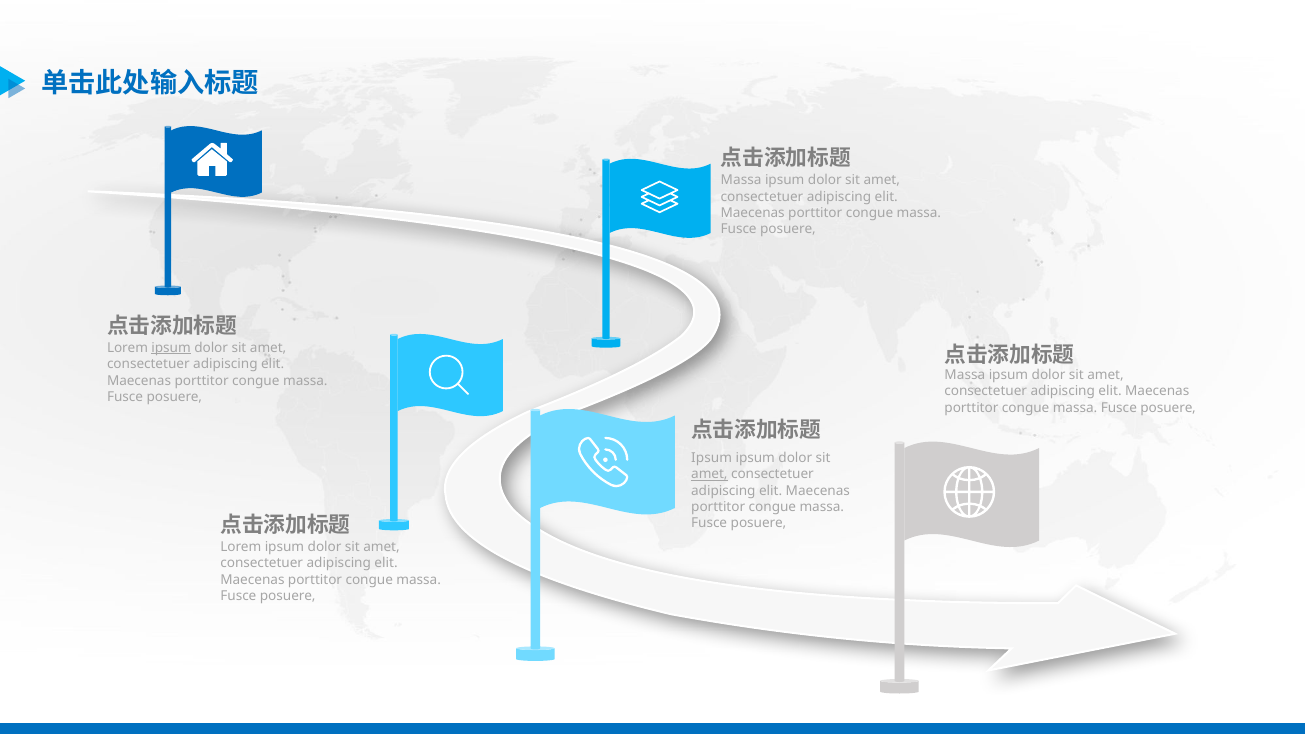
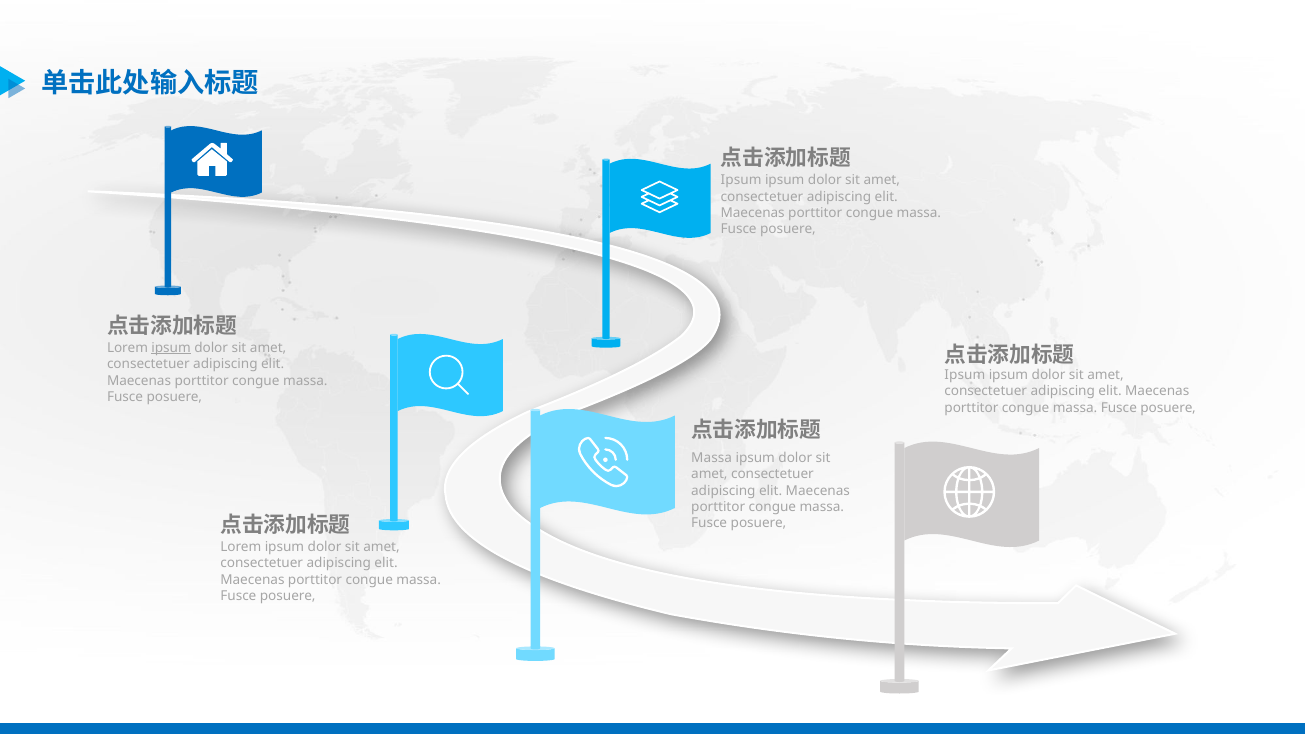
Massa: Massa -> Ipsum (741, 180)
Massa: Massa -> Ipsum (965, 375)
Ipsum: Ipsum -> Massa (712, 458)
amet underline: present -> none (709, 474)
